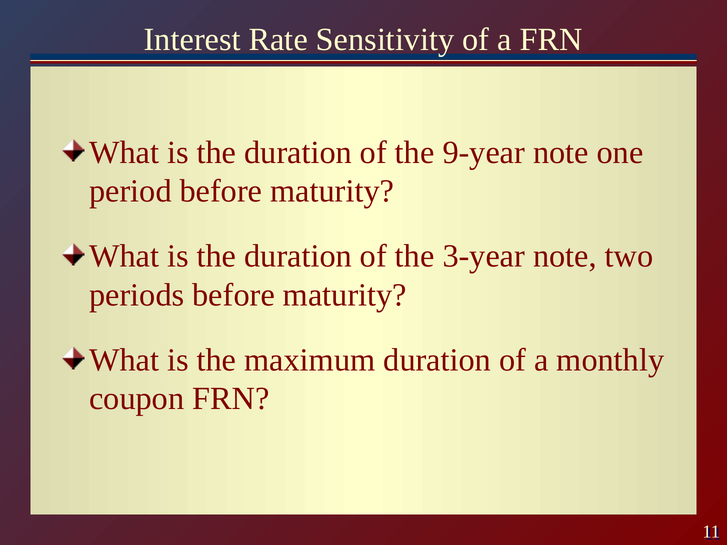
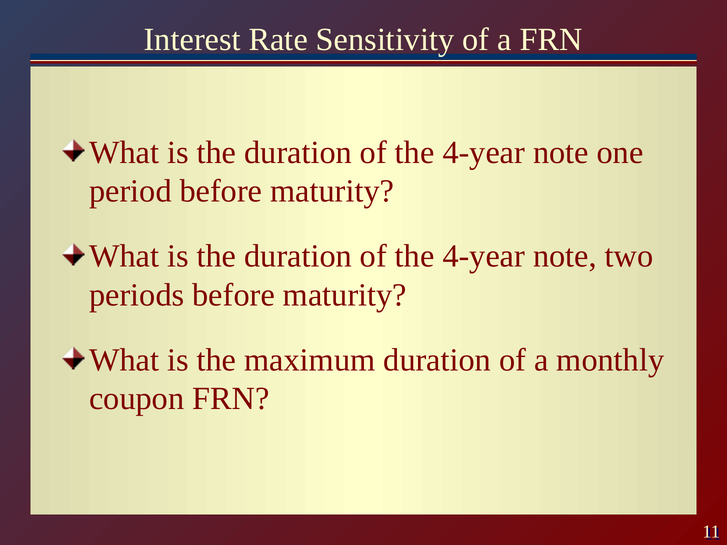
9-year: 9-year -> 4-year (484, 153)
3-year: 3-year -> 4-year (484, 256)
